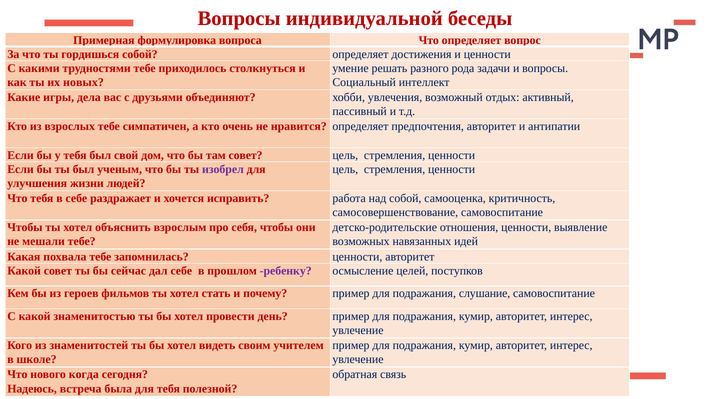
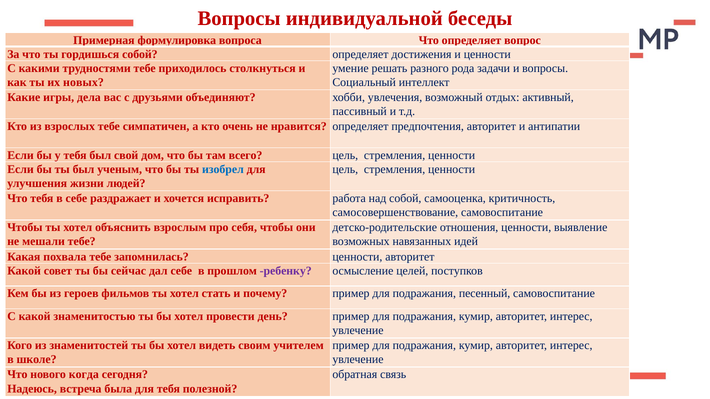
там совет: совет -> всего (246, 155)
изобрел colour: purple -> blue (223, 169)
слушание: слушание -> песенный (485, 294)
